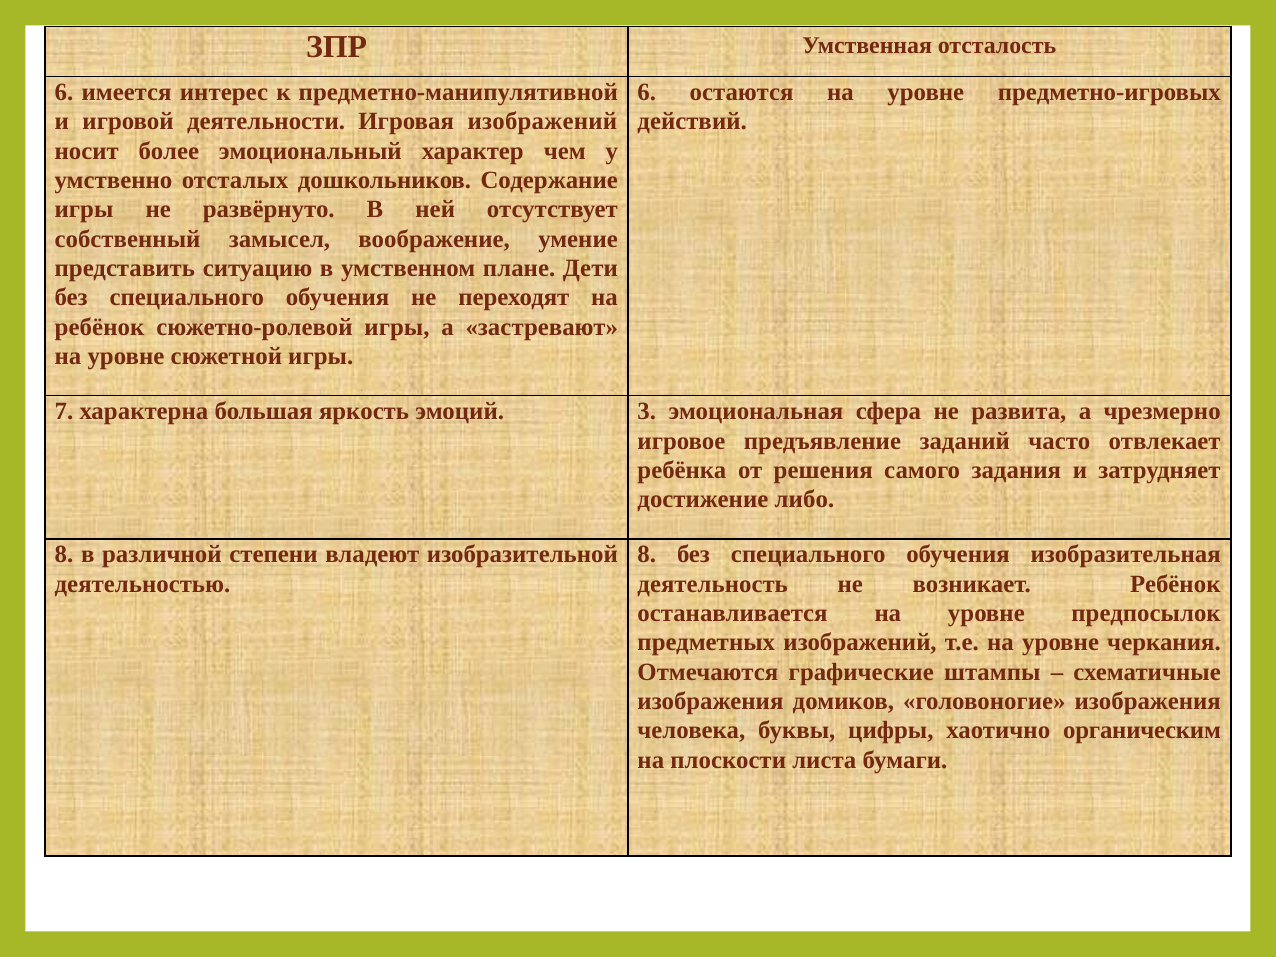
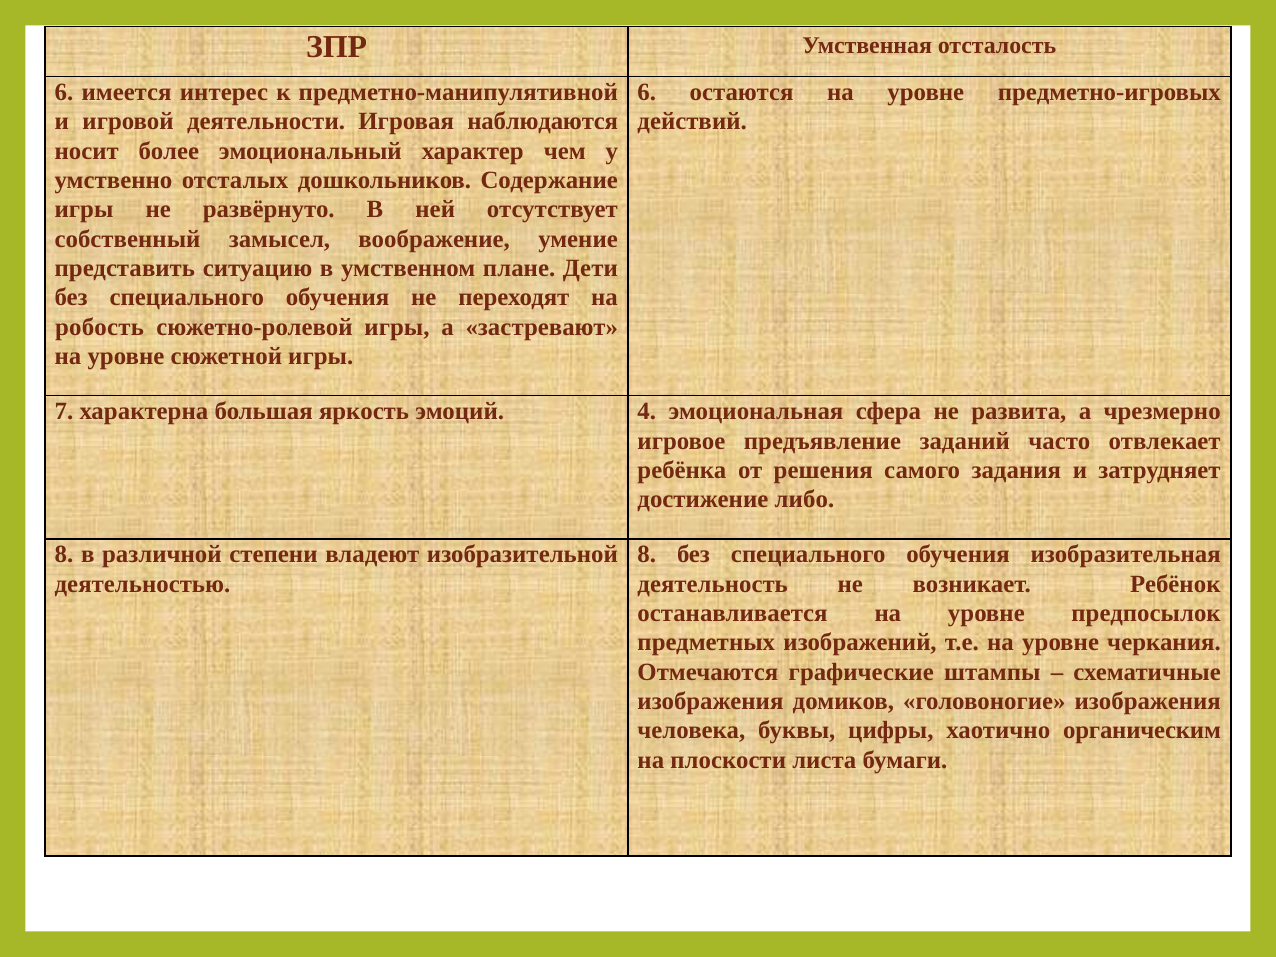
Игровая изображений: изображений -> наблюдаются (543, 122)
ребёнок: ребёнок -> робость (100, 327)
3: 3 -> 4 (647, 412)
